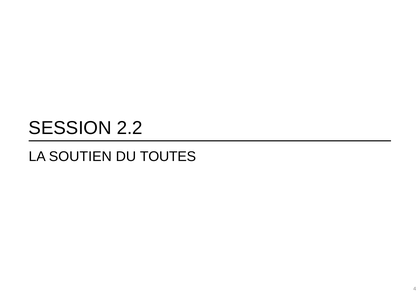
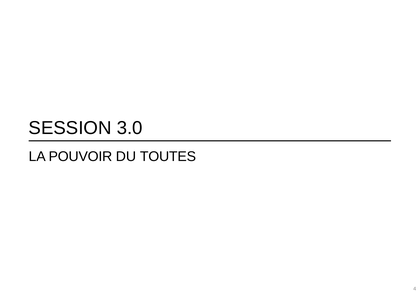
2.2: 2.2 -> 3.0 (130, 128)
SOUTIEN: SOUTIEN -> POUVOIR (80, 156)
